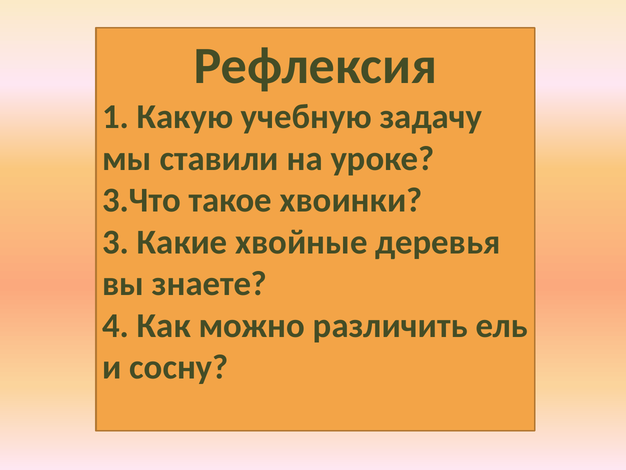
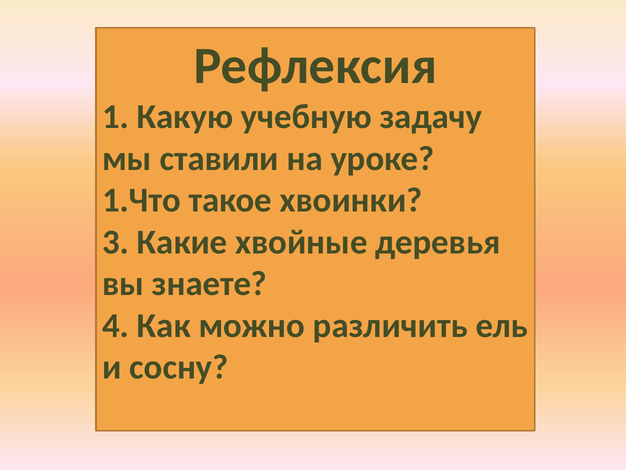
3.Что: 3.Что -> 1.Что (142, 200)
